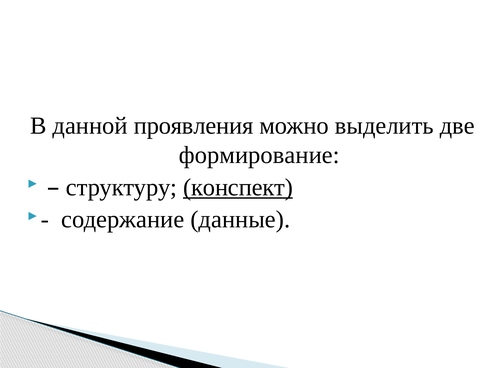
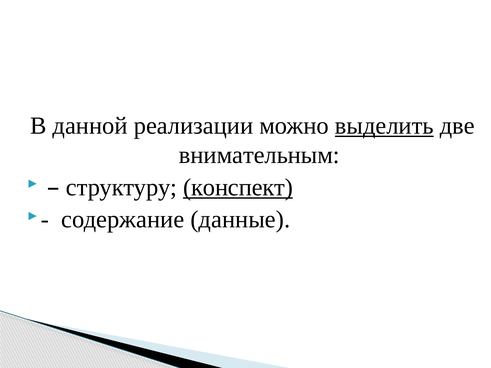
проявления: проявления -> реализации (193, 126)
выделить underline: none -> present (384, 126)
формирование: формирование -> внимательным (259, 155)
